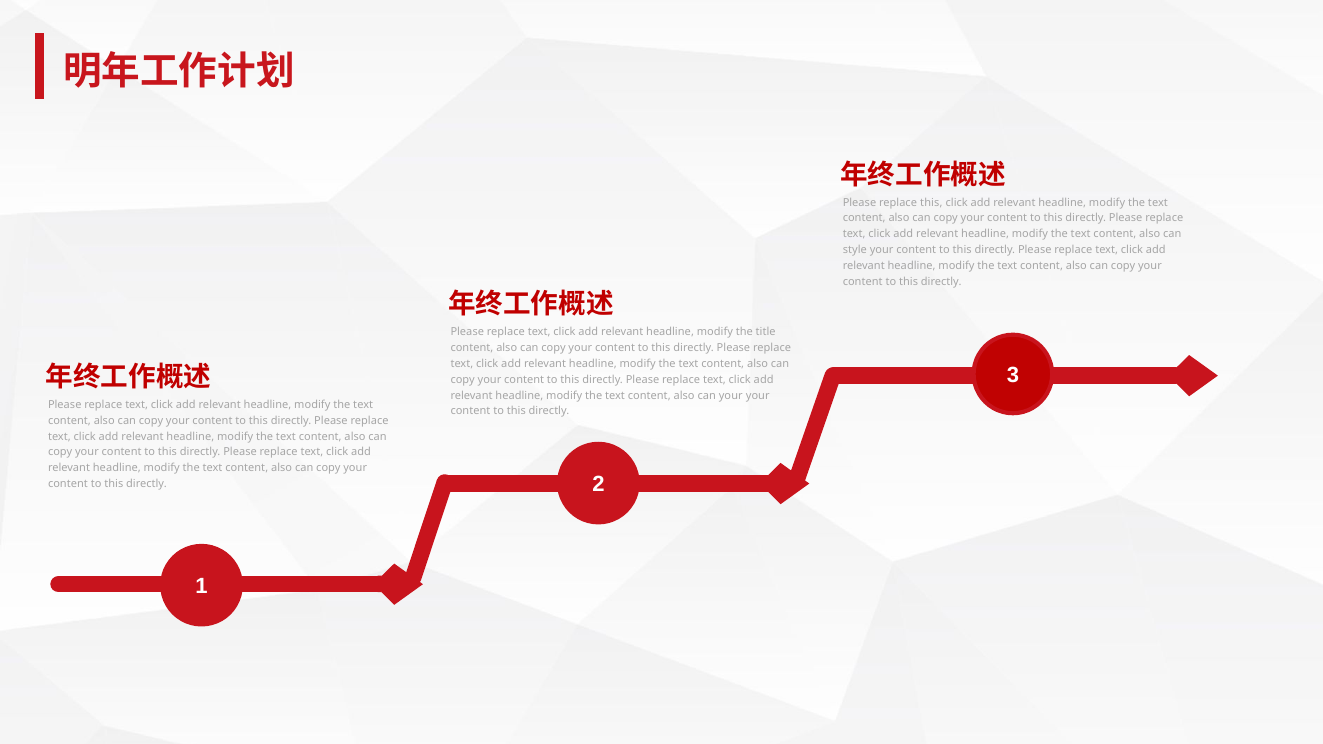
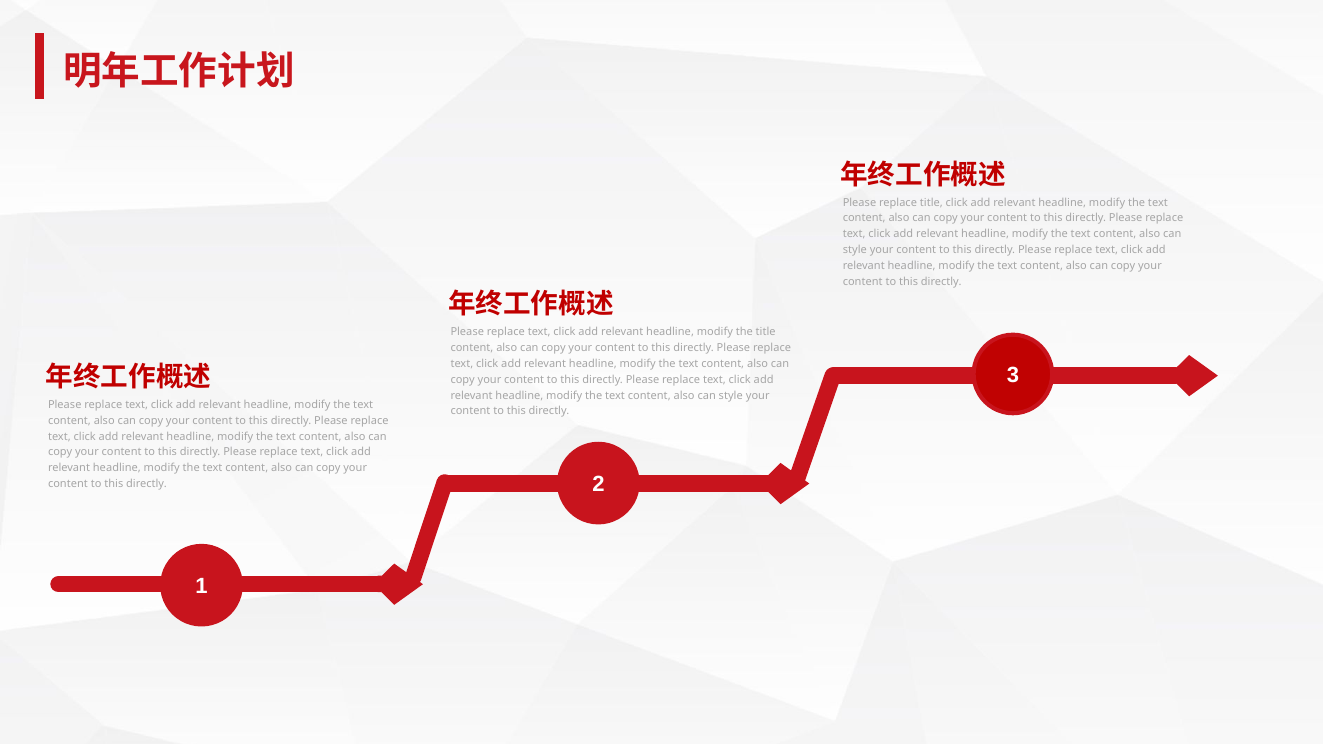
replace this: this -> title (931, 203)
your: your -> style (731, 396)
